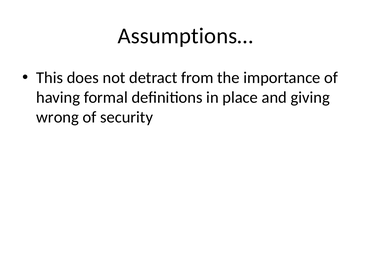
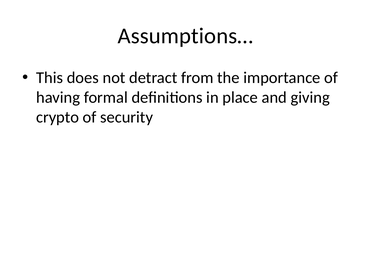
wrong: wrong -> crypto (58, 117)
